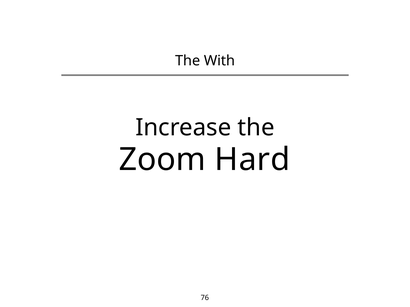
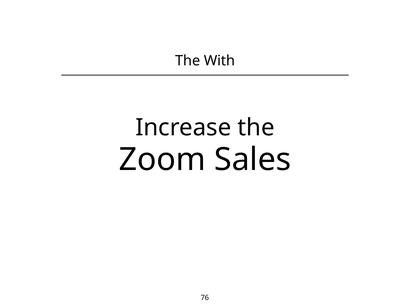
Hard: Hard -> Sales (253, 160)
